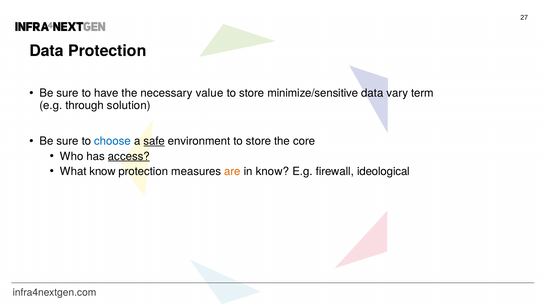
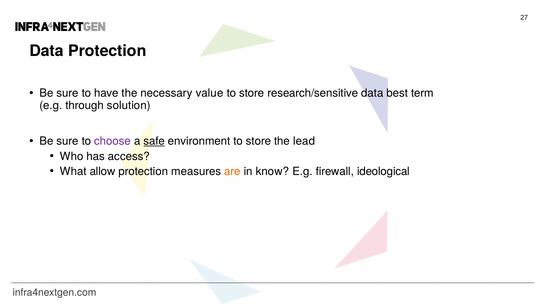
minimize/sensitive: minimize/sensitive -> research/sensitive (313, 93)
vary: vary -> best (397, 93)
choose colour: blue -> purple (113, 141)
core: core -> lead (304, 141)
access underline: present -> none (129, 157)
What know: know -> allow (103, 172)
